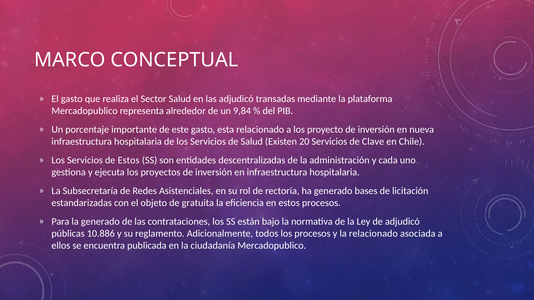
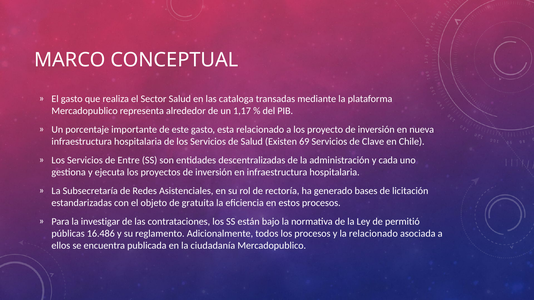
las adjudicó: adjudicó -> cataloga (236, 99)
9,84: 9,84 -> 1,17 (242, 111)
20: 20 -> 69 (304, 142)
de Estos: Estos -> Entre (129, 160)
la generado: generado -> investigar (100, 222)
de adjudicó: adjudicó -> permitió (402, 222)
10.886: 10.886 -> 16.486 (101, 234)
